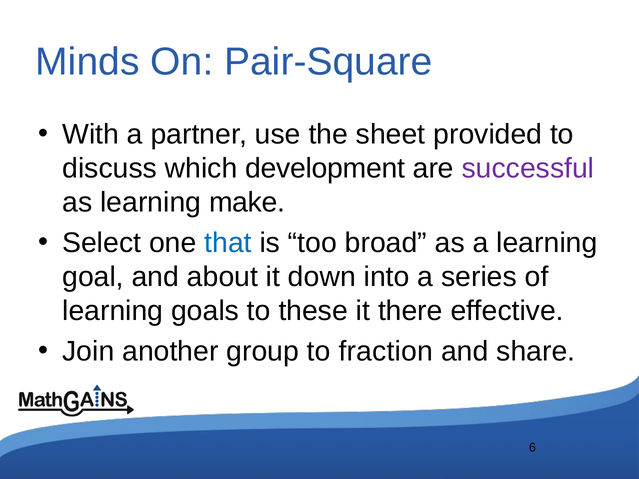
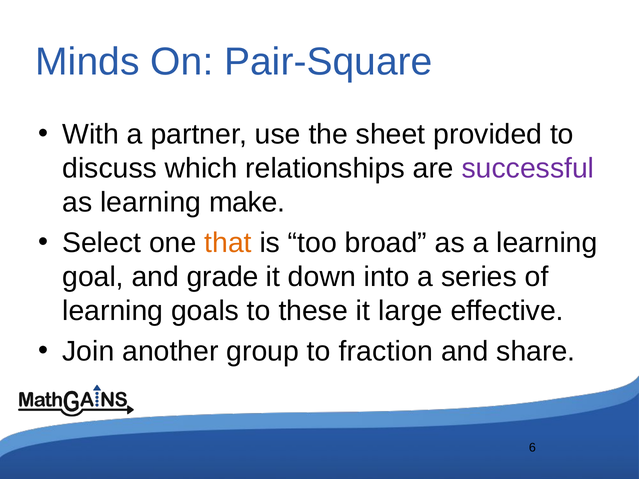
development: development -> relationships (325, 168)
that colour: blue -> orange (228, 243)
about: about -> grade (223, 277)
there: there -> large (410, 311)
